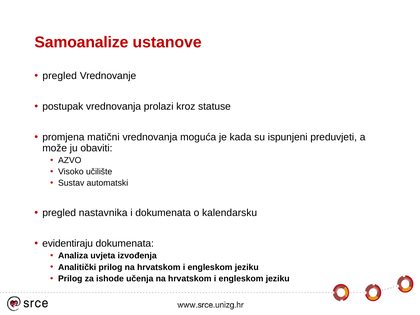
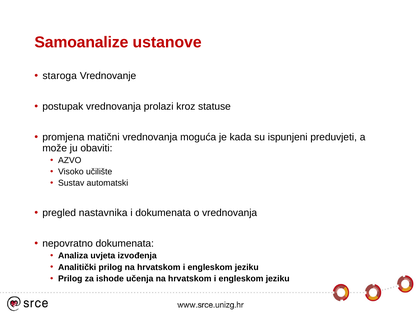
pregled: pregled -> staroga (60, 76)
o kalendarsku: kalendarsku -> vrednovanja (230, 213)
evidentiraju: evidentiraju -> nepovratno (68, 244)
